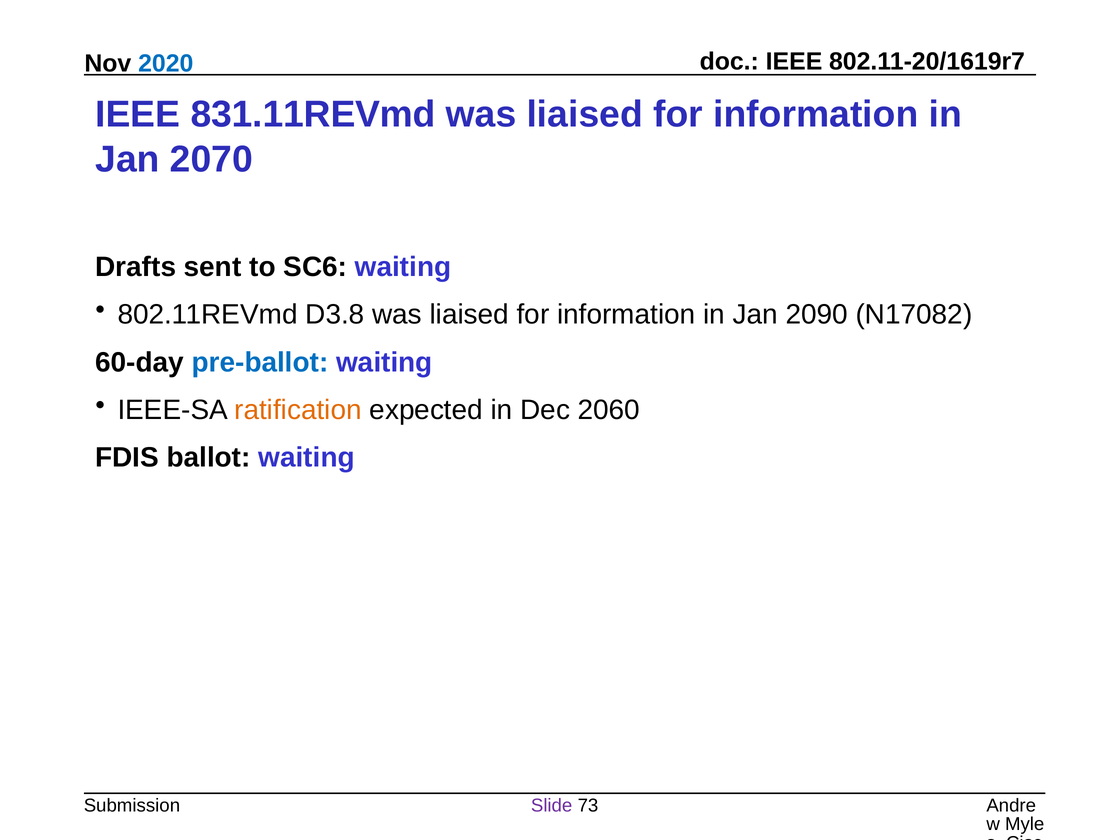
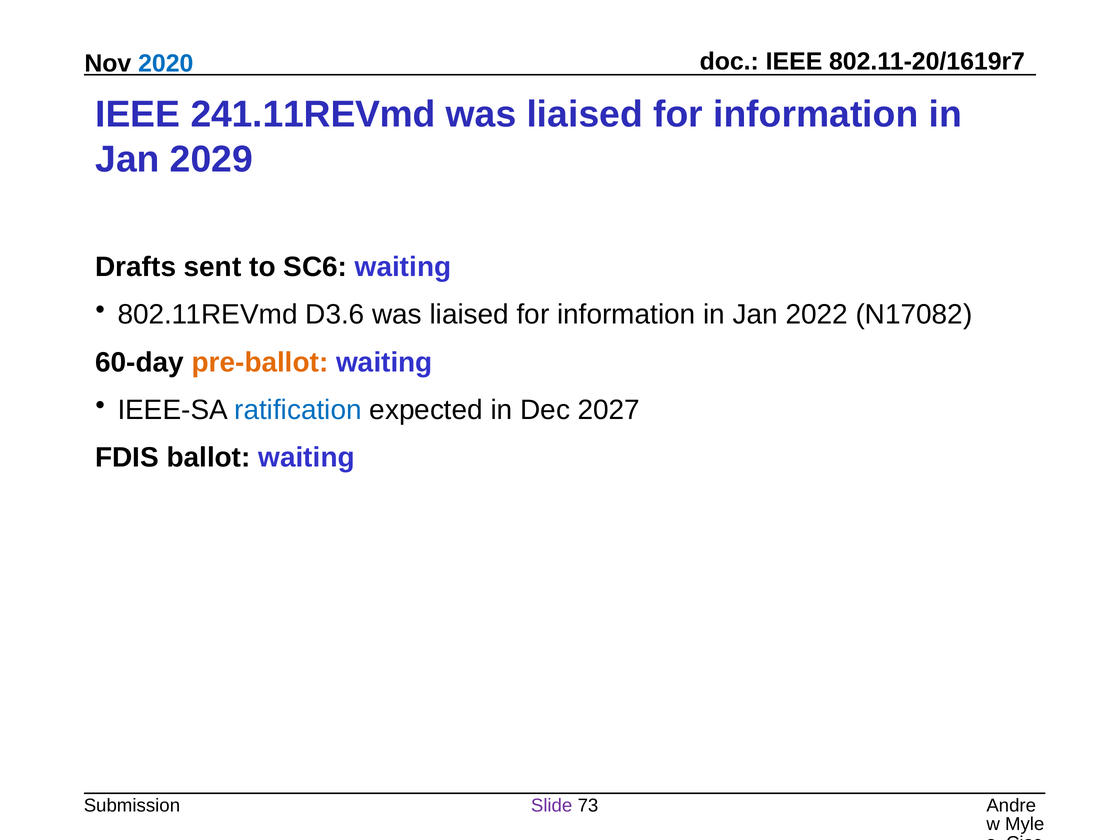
831.11REVmd: 831.11REVmd -> 241.11REVmd (313, 115)
2070: 2070 -> 2029 (211, 159)
D3.8: D3.8 -> D3.6 (335, 315)
2090: 2090 -> 2022 (817, 315)
pre-ballot colour: blue -> orange (260, 362)
ratification colour: orange -> blue (298, 410)
2060: 2060 -> 2027 (609, 410)
